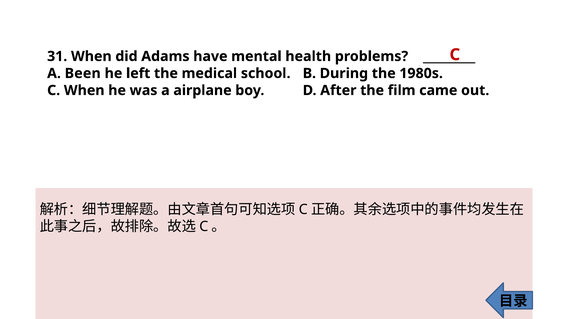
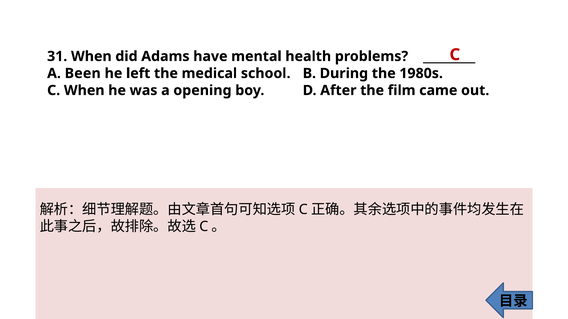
airplane: airplane -> opening (202, 91)
